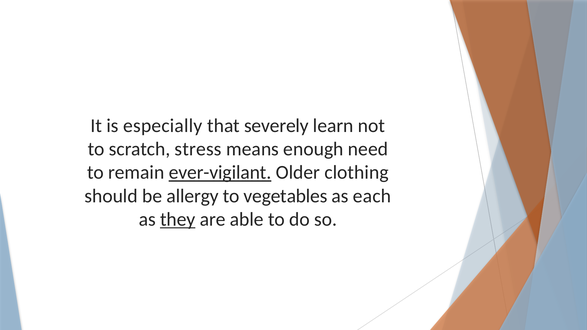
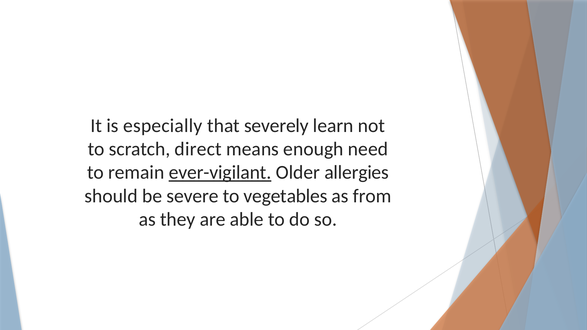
stress: stress -> direct (198, 149)
clothing: clothing -> allergies (357, 173)
allergy: allergy -> severe (193, 196)
each: each -> from (372, 196)
they underline: present -> none (178, 220)
